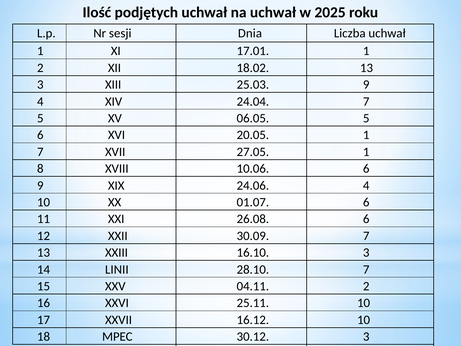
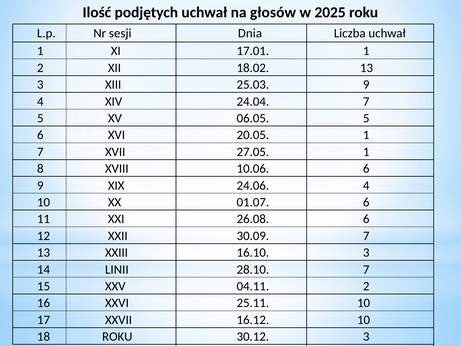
na uchwał: uchwał -> głosów (273, 12)
18 MPEC: MPEC -> ROKU (117, 336)
